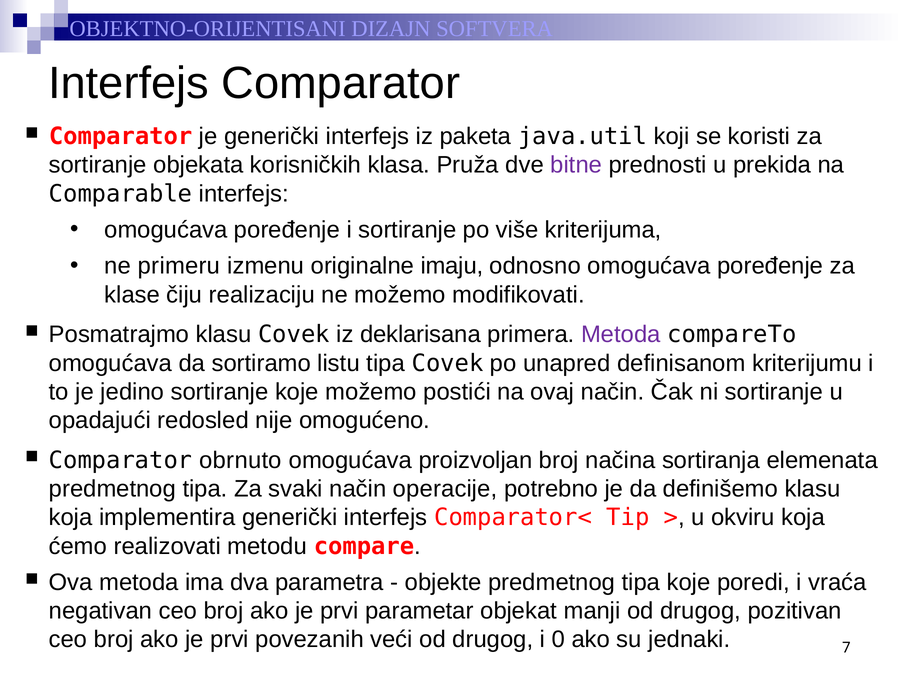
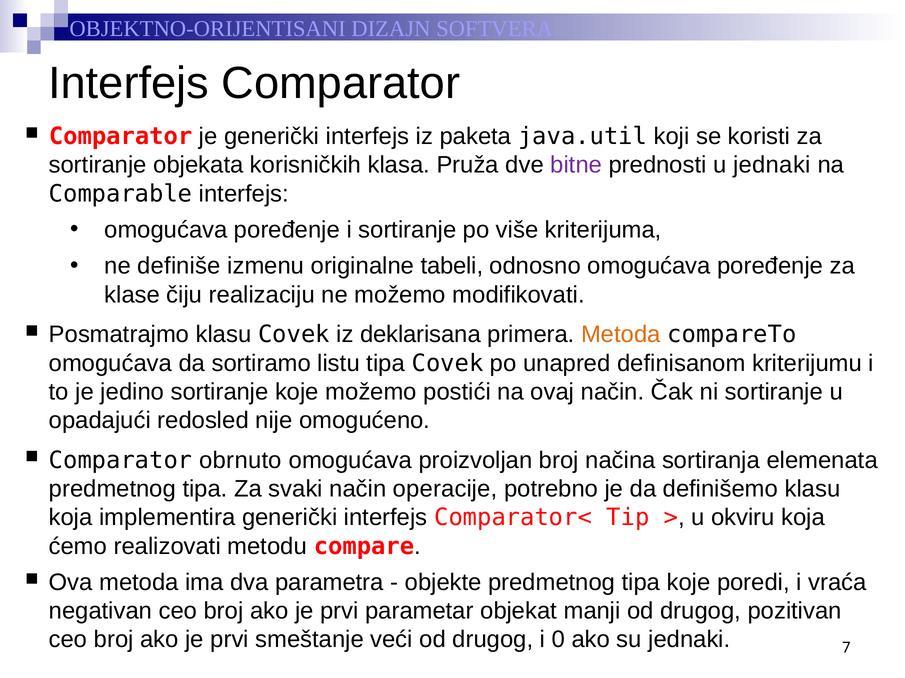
u prekida: prekida -> jednaki (772, 165)
primeru: primeru -> definiše (179, 266)
imaju: imaju -> tabeli (452, 266)
Metoda colour: purple -> orange (621, 335)
povezanih: povezanih -> smeštanje (310, 640)
